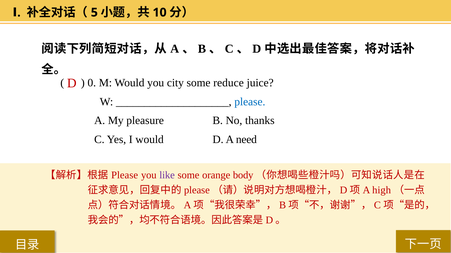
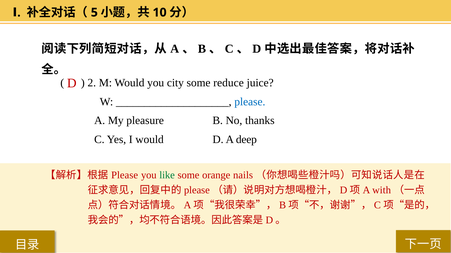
0: 0 -> 2 (92, 83)
need: need -> deep (246, 140)
like colour: purple -> green (167, 176)
body: body -> nails (243, 176)
high: high -> with (382, 191)
